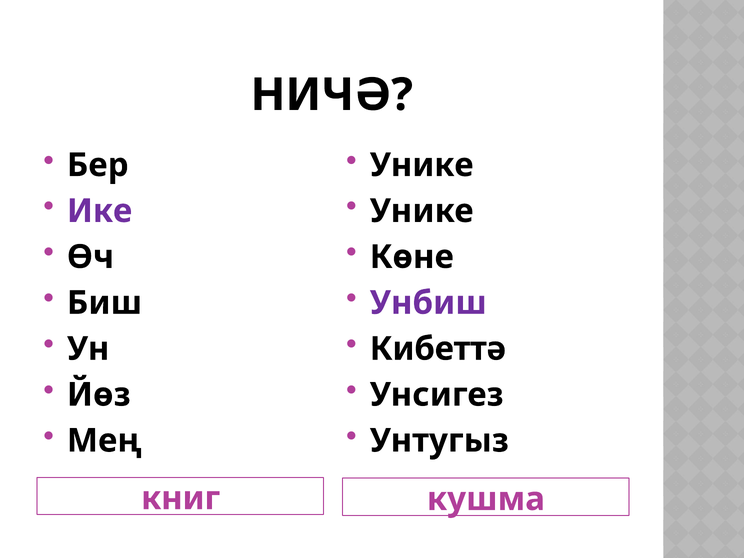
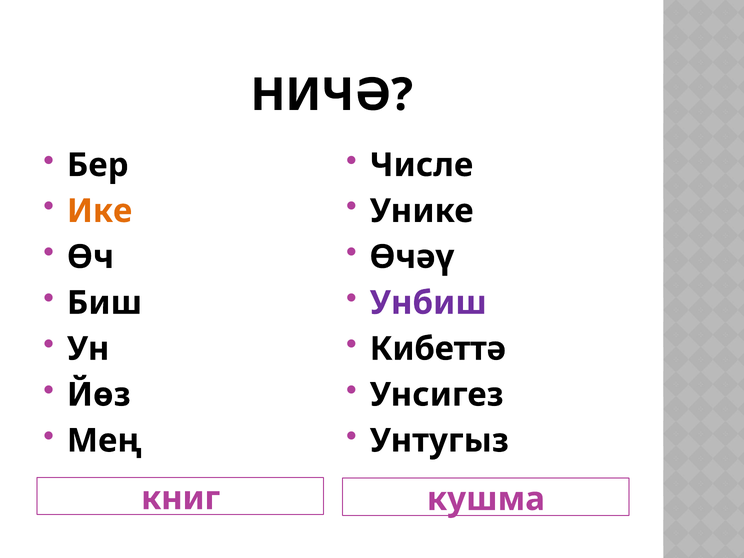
Унике: Унике -> Числе (421, 165)
Ике colour: purple -> orange (100, 211)
Көне: Көне -> Өчәү (412, 257)
